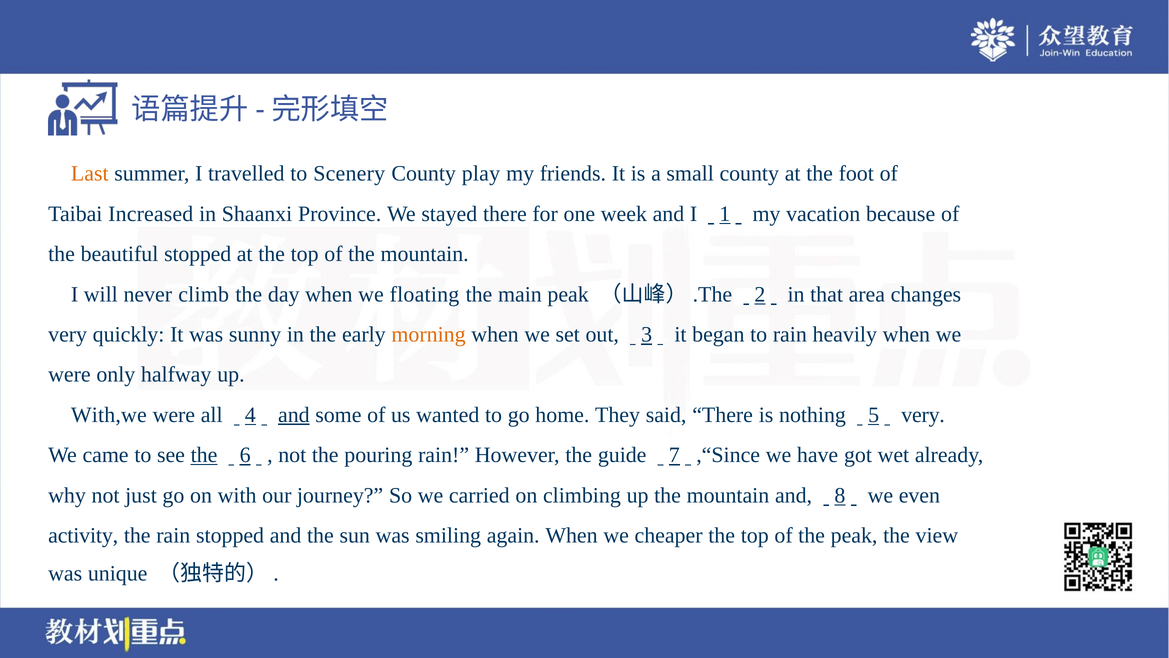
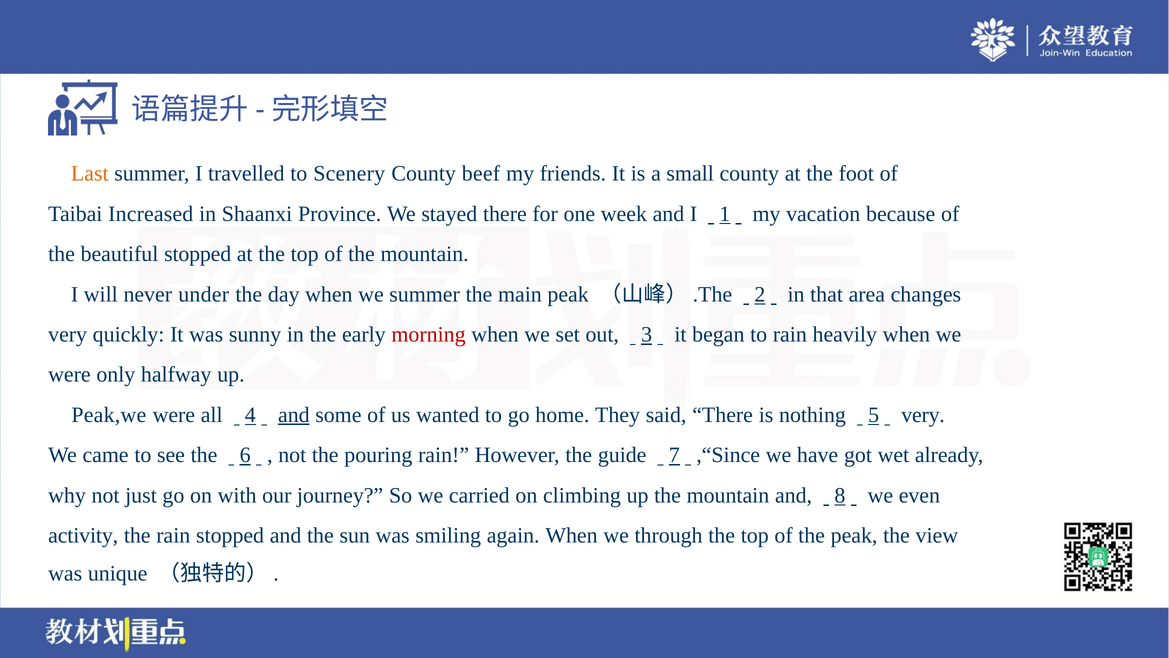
play: play -> beef (481, 174)
climb: climb -> under (204, 294)
we floating: floating -> summer (425, 294)
morning colour: orange -> red (429, 334)
With,we: With,we -> Peak,we (109, 415)
the underline: present -> none (204, 455)
cheaper: cheaper -> through (669, 535)
